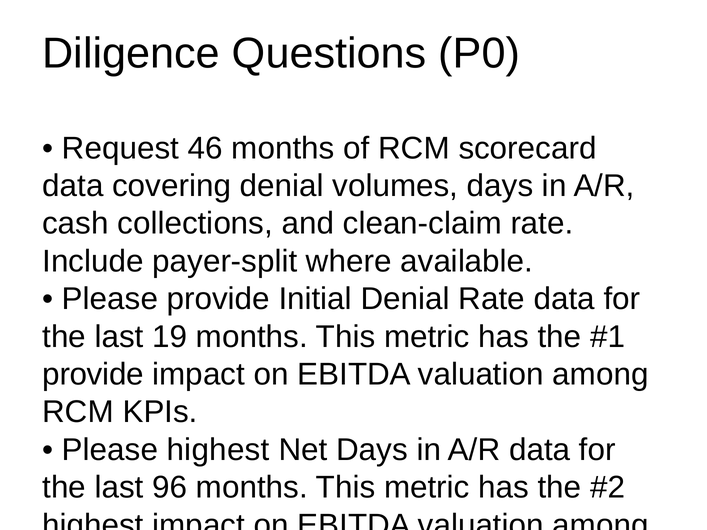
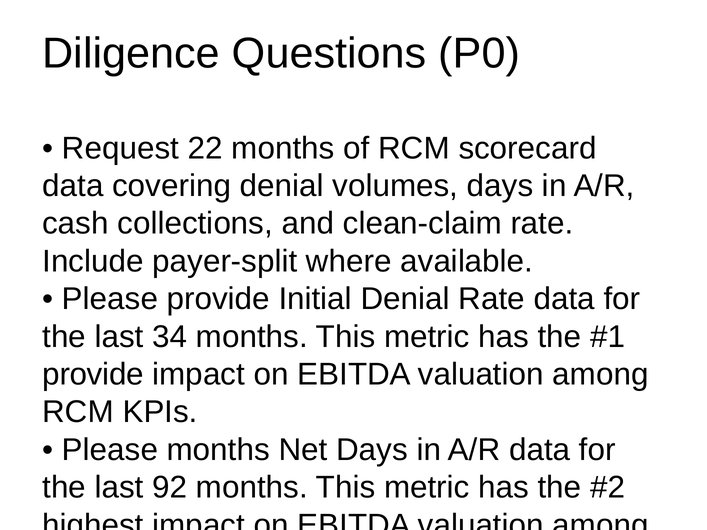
46: 46 -> 22 (205, 148)
19: 19 -> 34 (170, 337)
Please highest: highest -> months (218, 450)
96: 96 -> 92 (170, 488)
